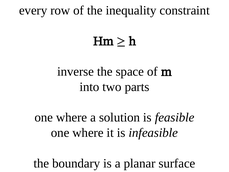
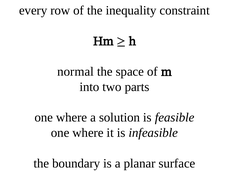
inverse: inverse -> normal (75, 71)
